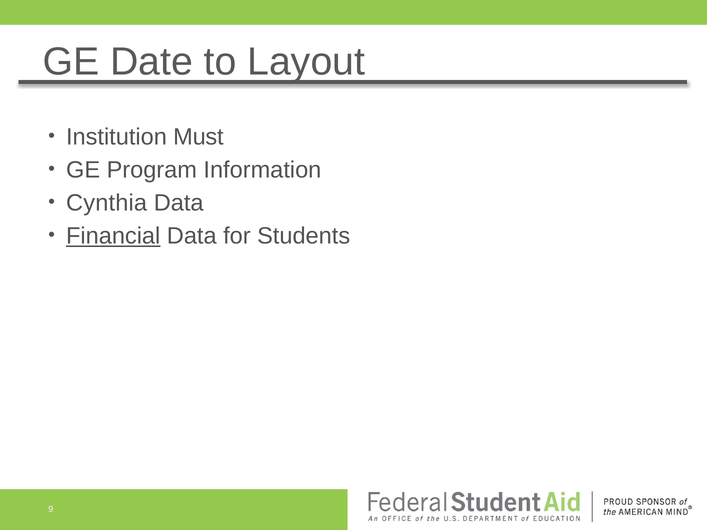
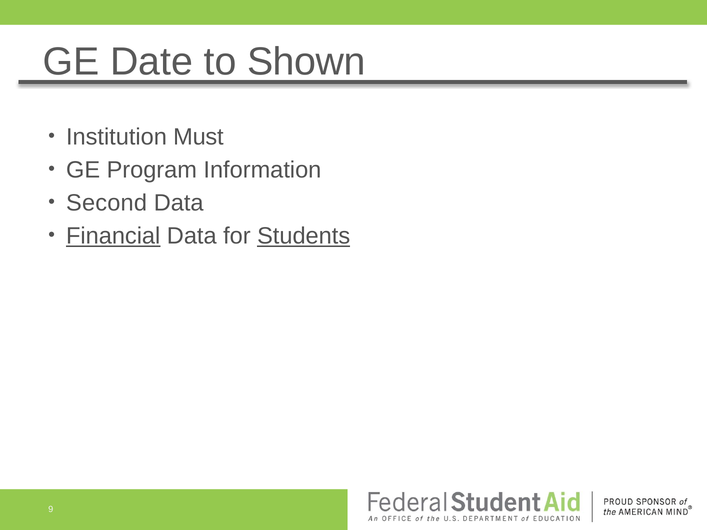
Layout: Layout -> Shown (306, 62)
Cynthia: Cynthia -> Second (107, 203)
Students underline: none -> present (304, 236)
